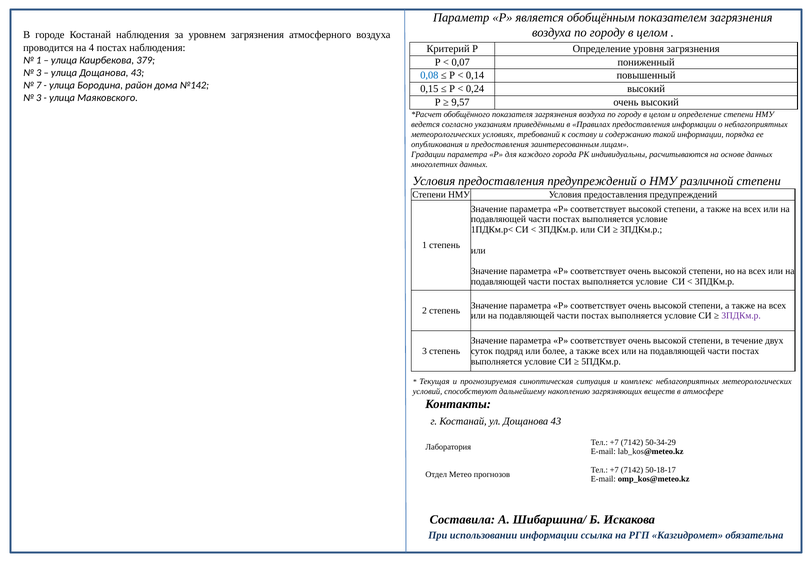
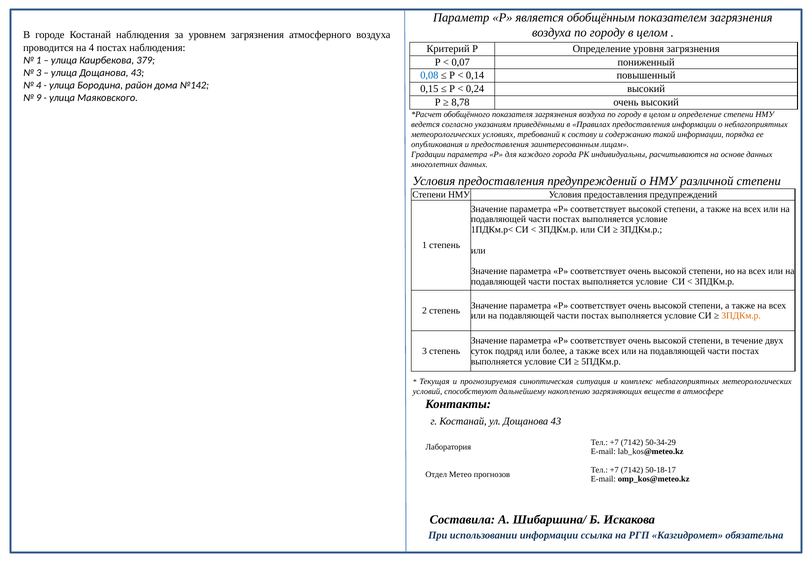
7: 7 -> 4 (39, 85)
3: 3 -> 9 (39, 98)
9,57: 9,57 -> 8,78 (461, 102)
3ПДКм.р colour: purple -> orange (741, 316)
